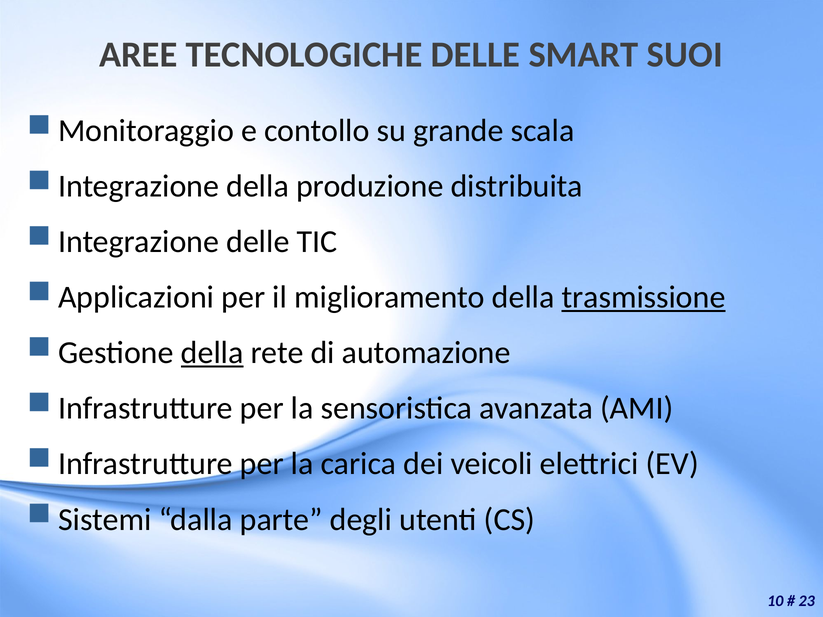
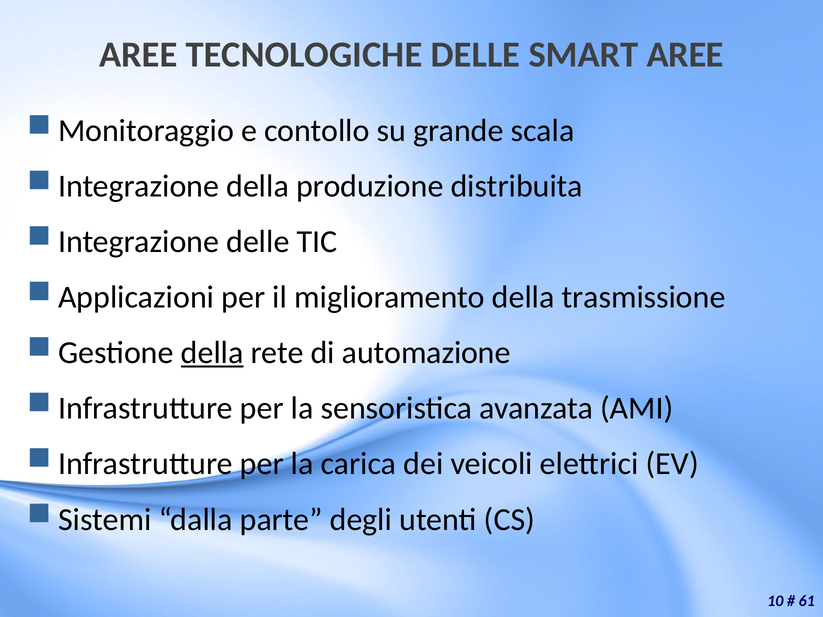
SMART SUOI: SUOI -> AREE (685, 55)
trasmissione underline: present -> none (644, 297)
23: 23 -> 61 (807, 601)
